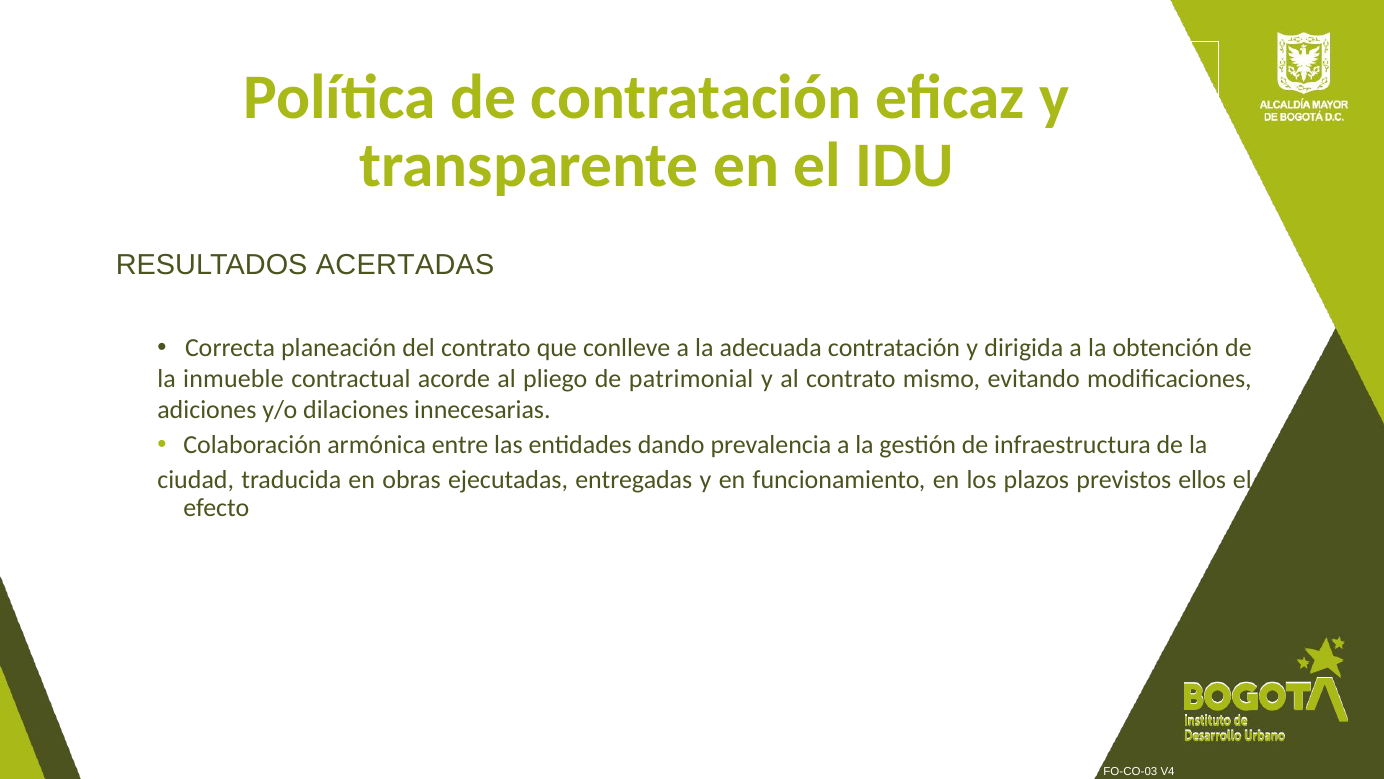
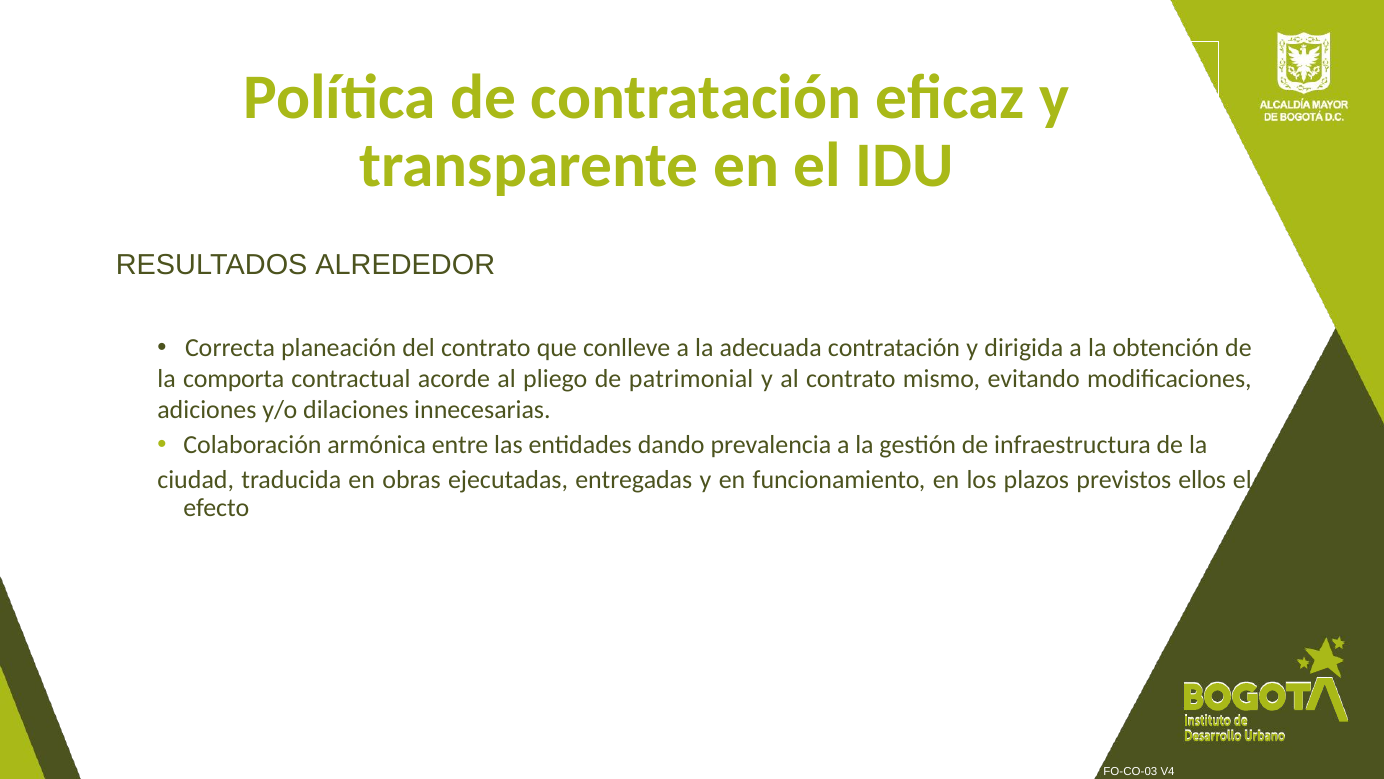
ACERTADAS: ACERTADAS -> ALREDEDOR (405, 264)
inmueble: inmueble -> comporta (234, 379)
